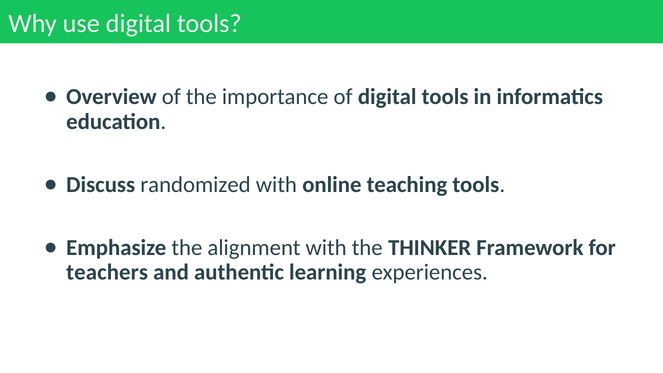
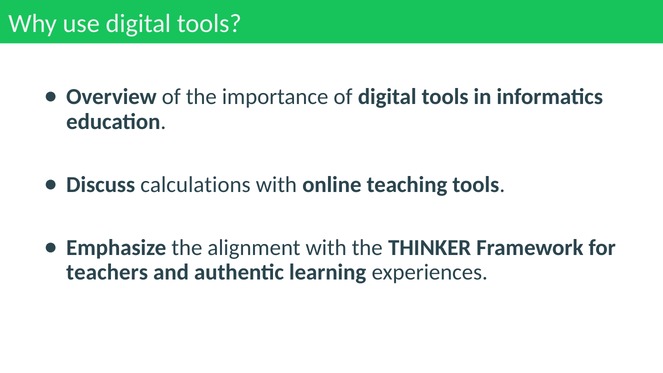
randomized: randomized -> calculations (195, 185)
